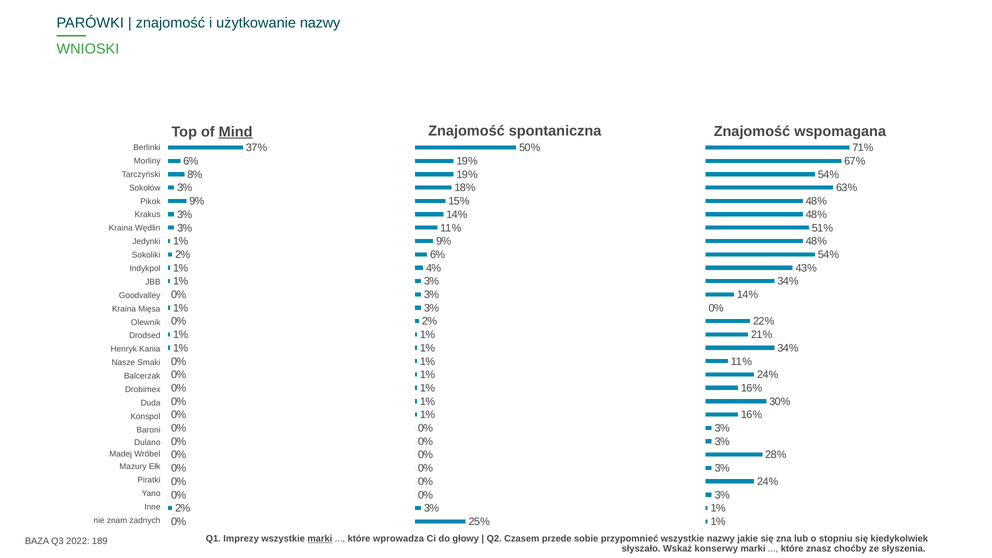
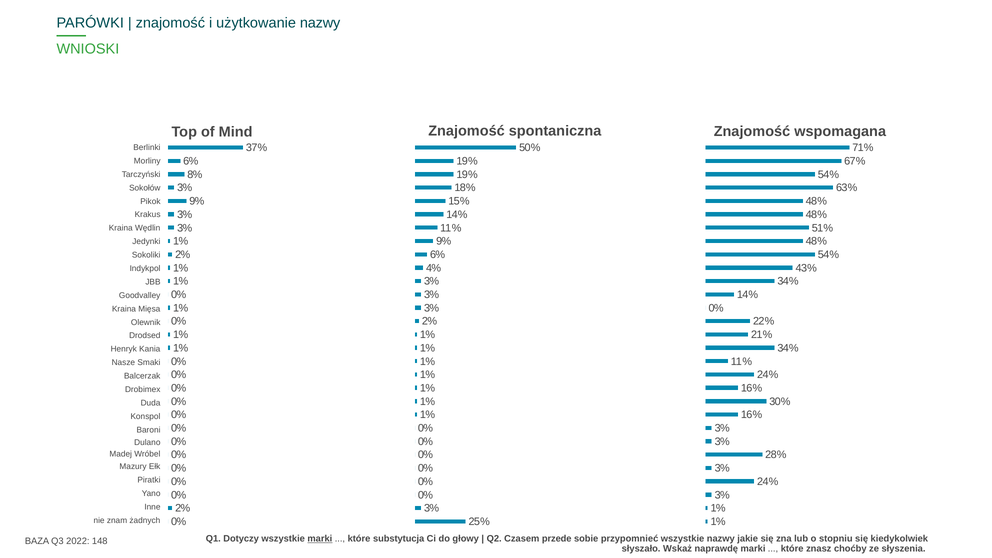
Mind underline: present -> none (236, 132)
Imprezy: Imprezy -> Dotyczy (241, 539)
wprowadza: wprowadza -> substytucja (399, 539)
189: 189 -> 148 (100, 541)
konserwy: konserwy -> naprawdę (716, 549)
